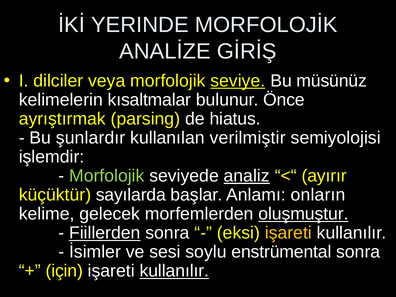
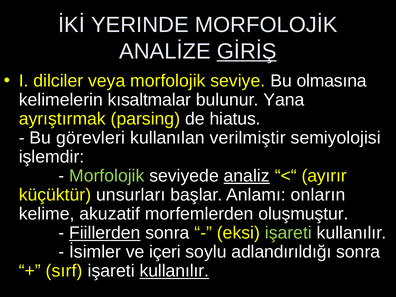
GİRİŞ underline: none -> present (247, 51)
seviye underline: present -> none (238, 81)
müsünüz: müsünüz -> olmasına (332, 81)
Önce: Önce -> Yana (284, 100)
şunlardır: şunlardır -> görevleri (91, 138)
sayılarda: sayılarda -> unsurları (131, 195)
gelecek: gelecek -> akuzatif (110, 214)
oluşmuştur underline: present -> none (303, 214)
işareti colour: yellow -> light green (288, 233)
sesi: sesi -> içeri (165, 252)
enstrümental: enstrümental -> adlandırıldığı (281, 252)
için: için -> sırf (64, 271)
